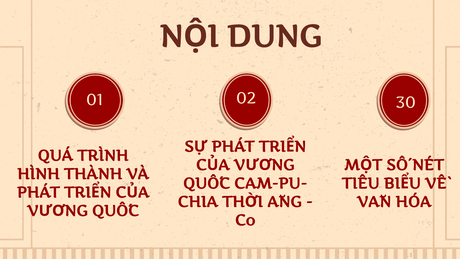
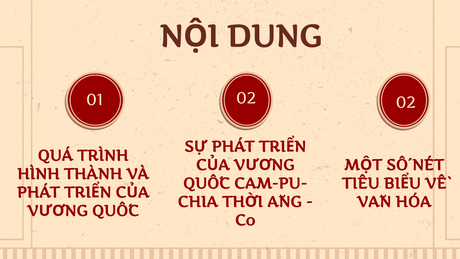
02 30: 30 -> 02 (406, 102)
